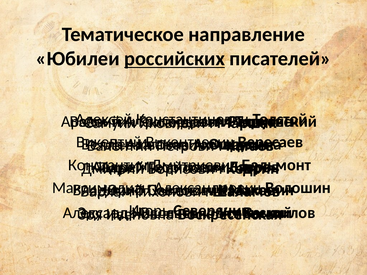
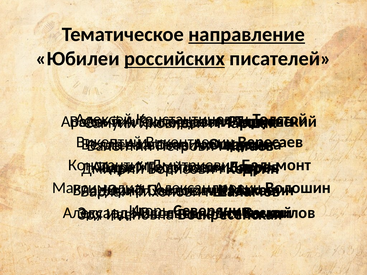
направление underline: none -> present (247, 34)
